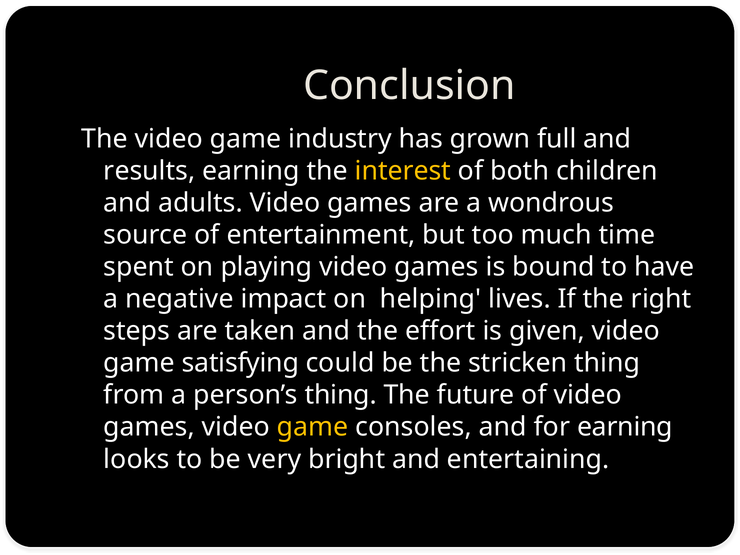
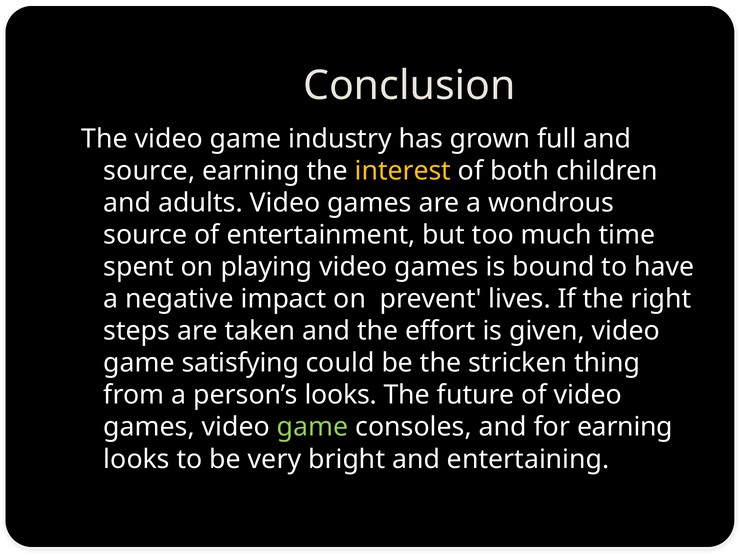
results: results -> source (149, 171)
helping: helping -> prevent (431, 299)
person’s thing: thing -> looks (341, 395)
game colour: yellow -> light green (313, 427)
